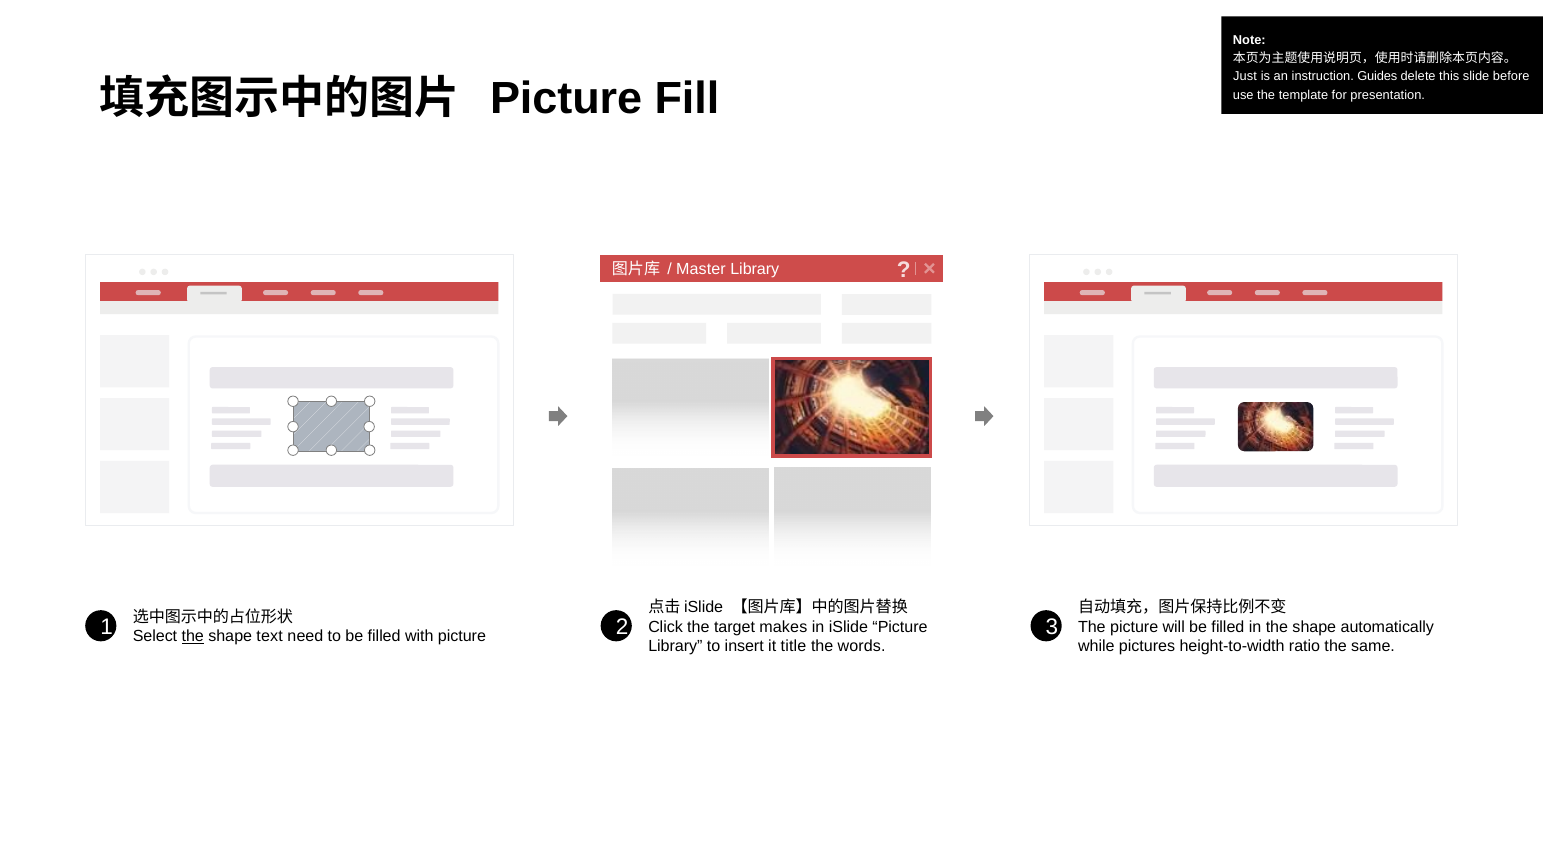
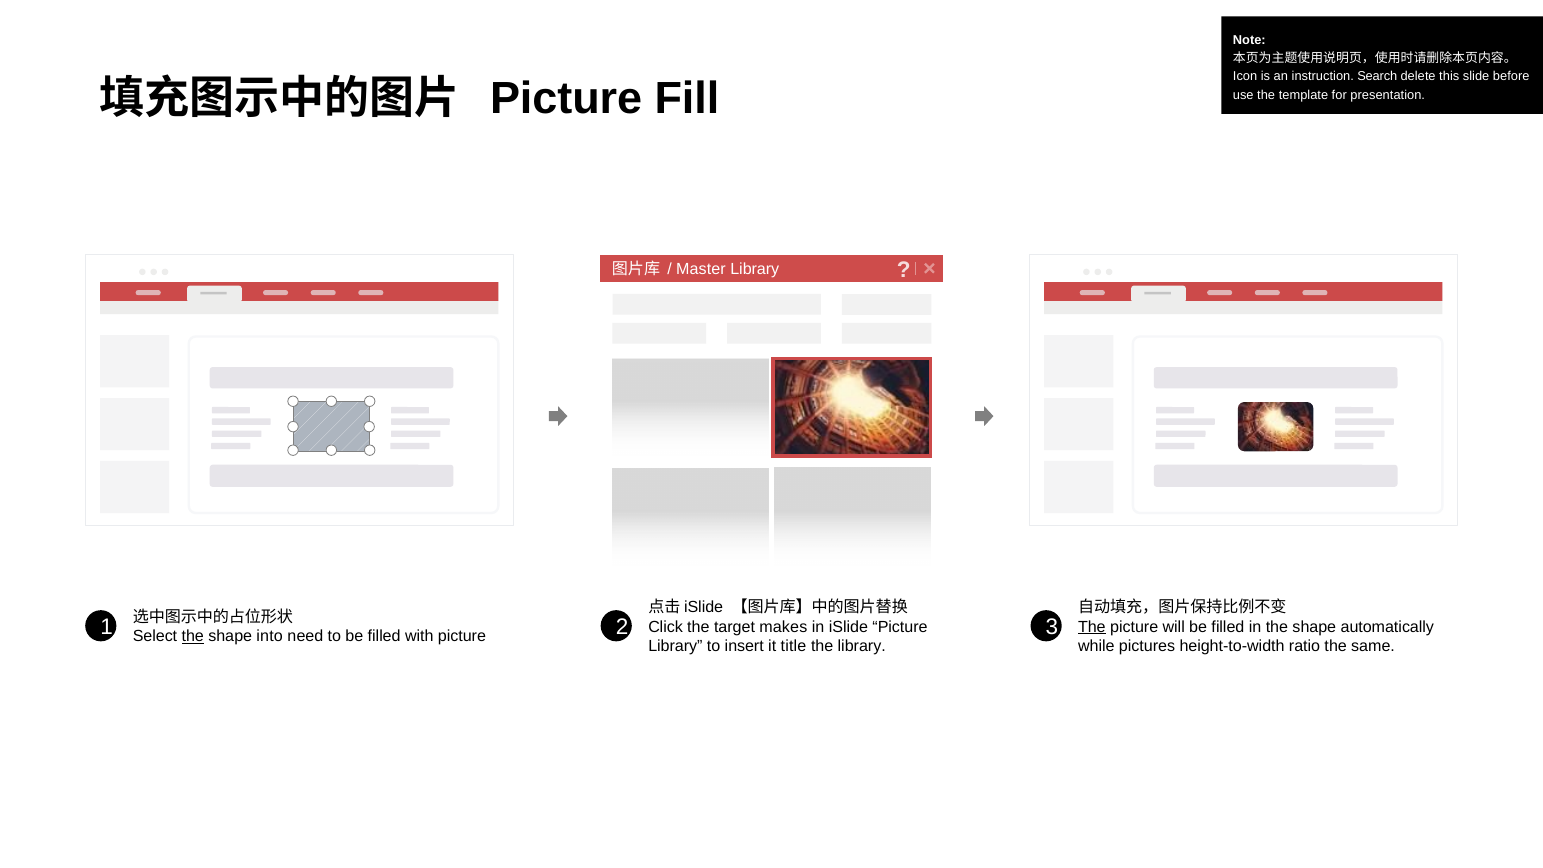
Just: Just -> Icon (1245, 77)
Guides: Guides -> Search (1377, 77)
The underline: none -> present (1092, 627)
text: text -> into (270, 637)
the words: words -> library (862, 646)
